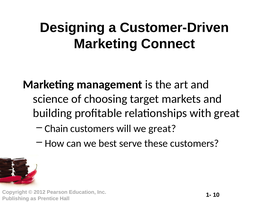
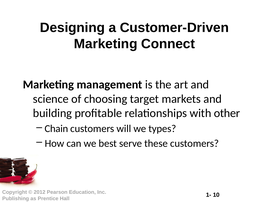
with great: great -> other (227, 113)
we great: great -> types (162, 129)
